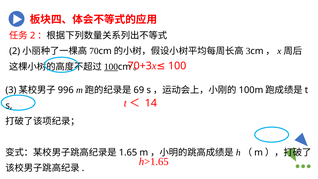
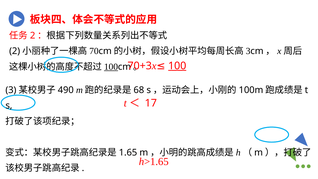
100 underline: none -> present (177, 66)
996: 996 -> 490 (66, 90)
69: 69 -> 68 (139, 90)
14: 14 -> 17 (151, 103)
